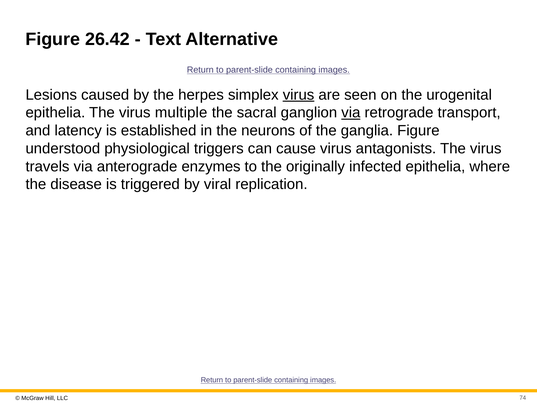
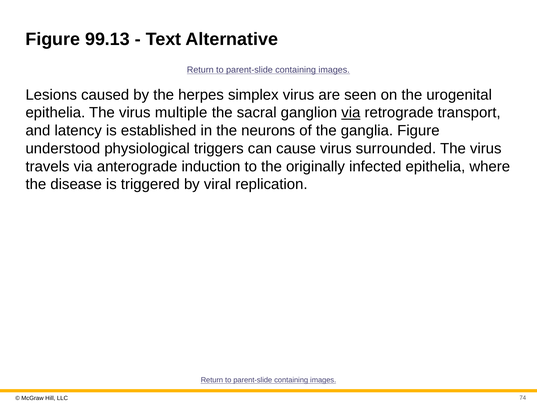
26.42: 26.42 -> 99.13 (107, 39)
virus underline: present -> none (299, 95)
antagonists: antagonists -> surrounded (396, 148)
enzymes: enzymes -> induction (211, 166)
